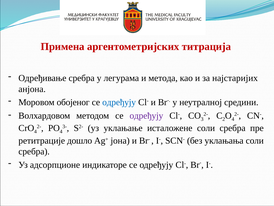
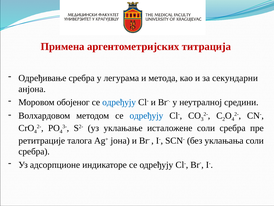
најстаријих: најстаријих -> секундарни (235, 78)
одређују colour: purple -> blue (146, 115)
дошло: дошло -> талога (80, 140)
